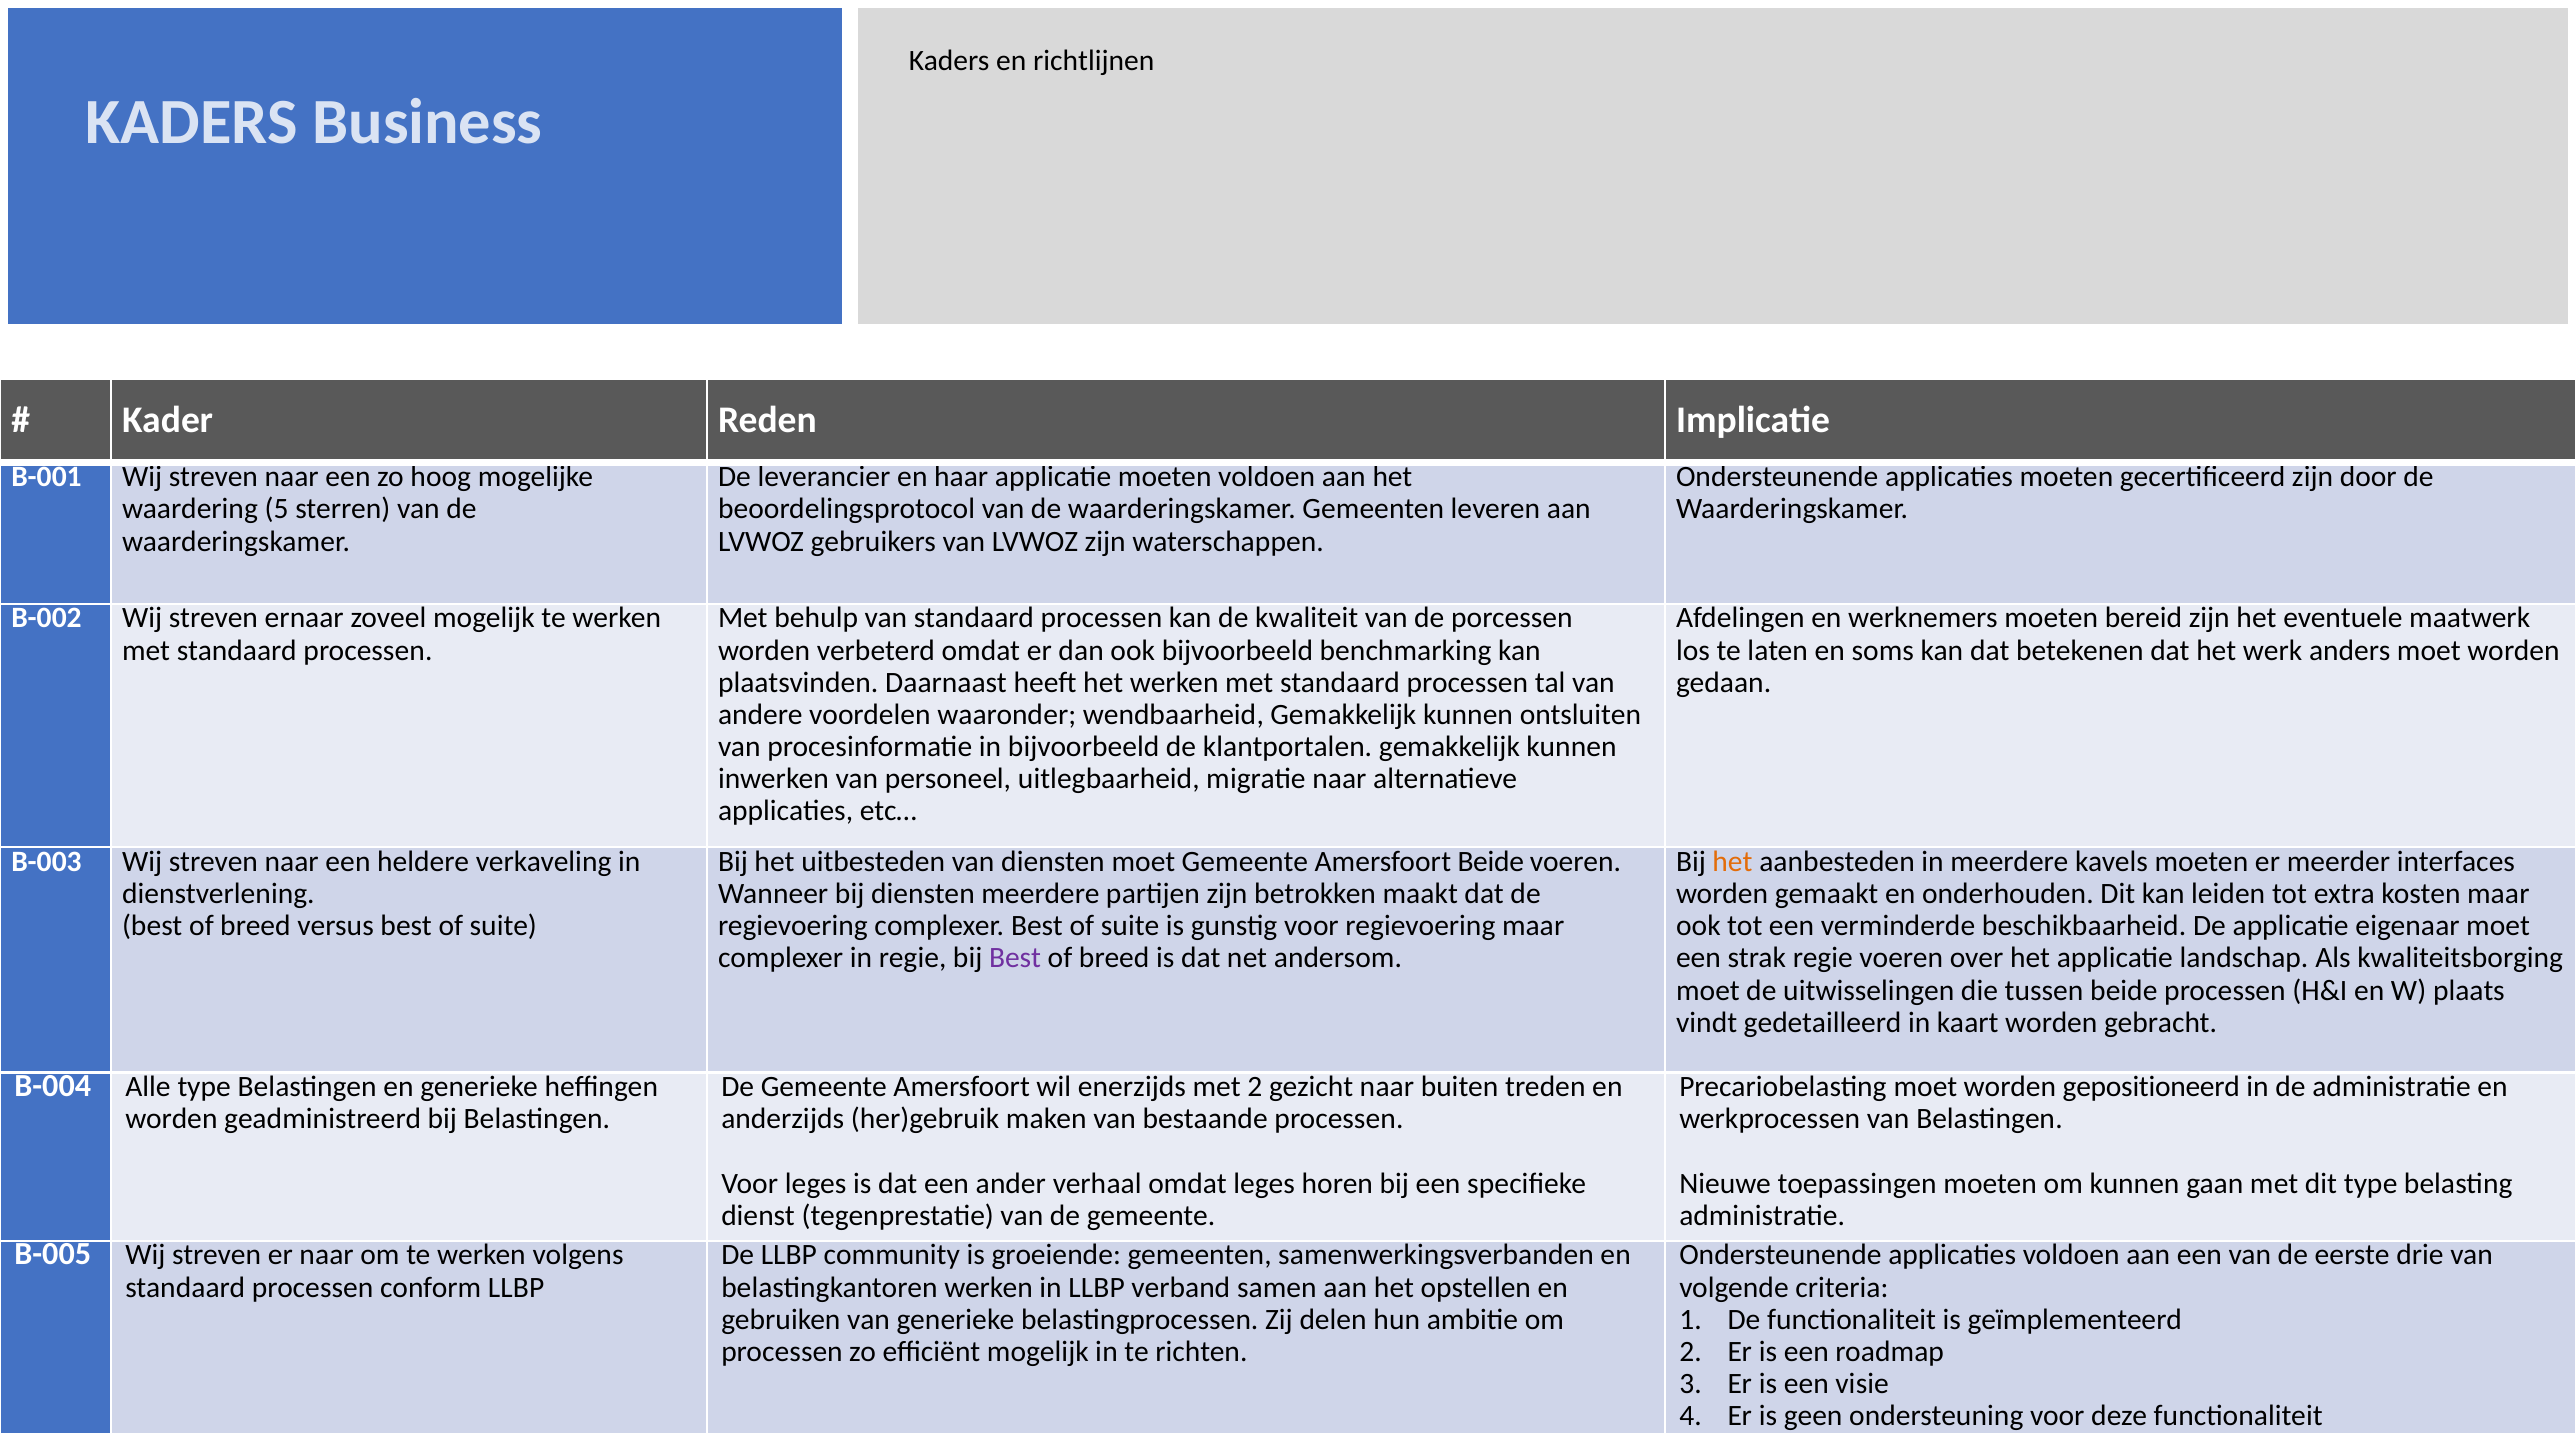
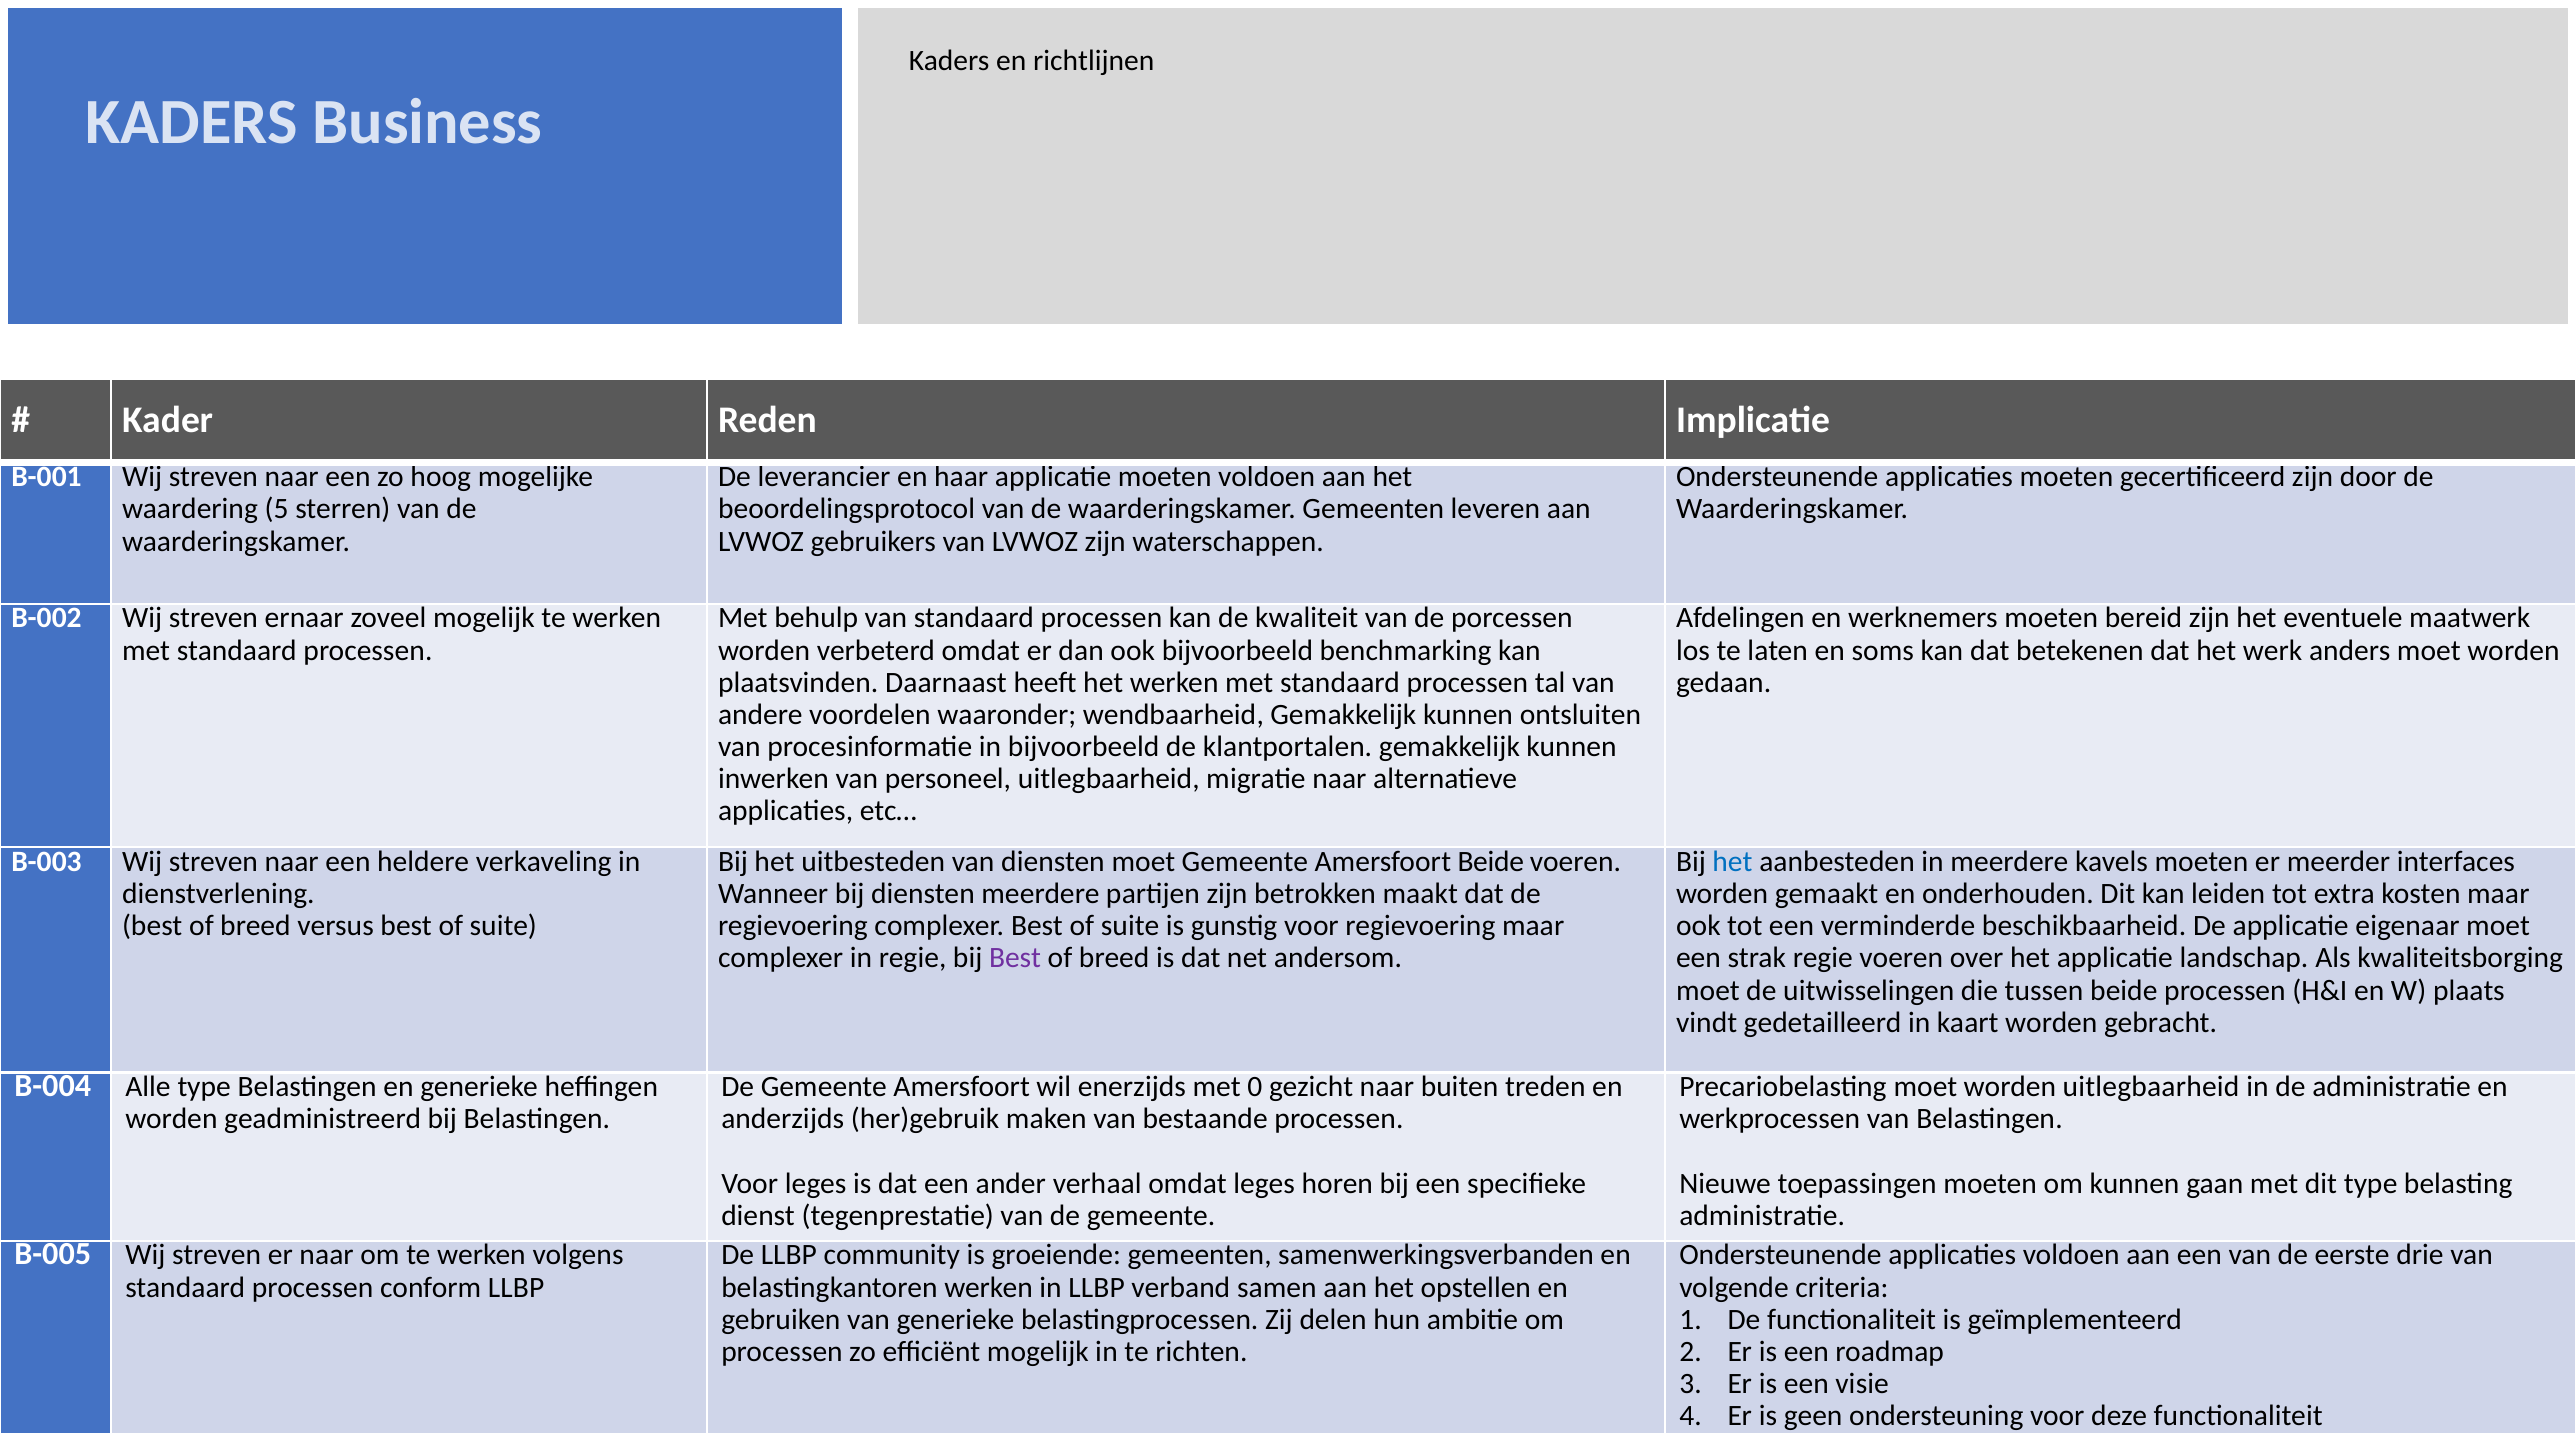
het colour: orange -> blue (1732, 862)
met 2: 2 -> 0 (1255, 1087)
worden gepositioneerd: gepositioneerd -> uitlegbaarheid (2151, 1087)
